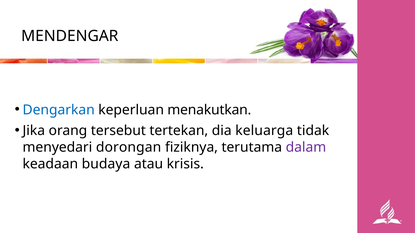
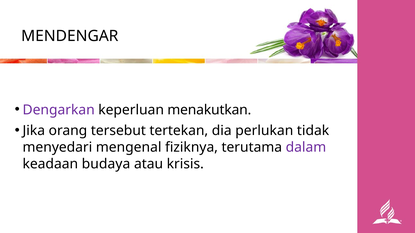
Dengarkan colour: blue -> purple (59, 110)
keluarga: keluarga -> perlukan (264, 131)
dorongan: dorongan -> mengenal (129, 148)
